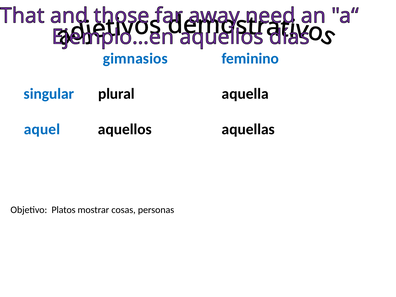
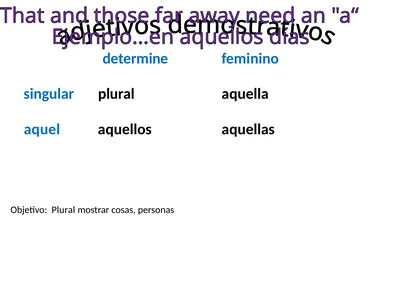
gimnasios: gimnasios -> determine (135, 58)
Objetivo Platos: Platos -> Plural (63, 210)
